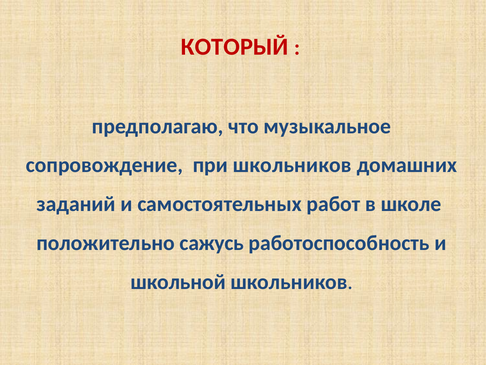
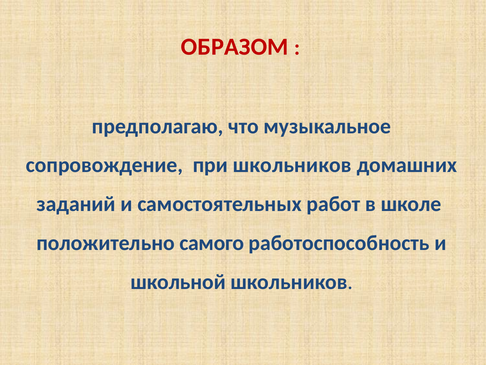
КОТОРЫЙ: КОТОРЫЙ -> ОБРАЗОМ (235, 47)
сажусь: сажусь -> самого (212, 243)
